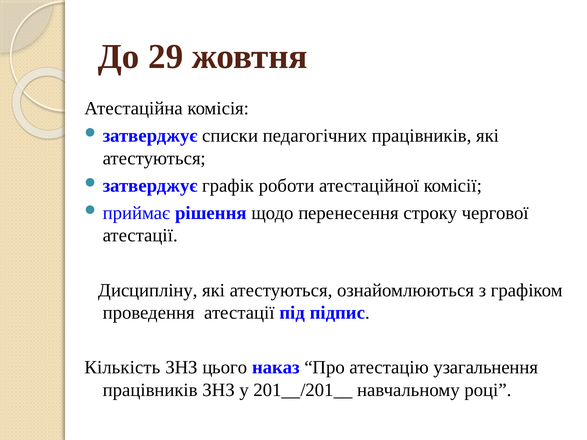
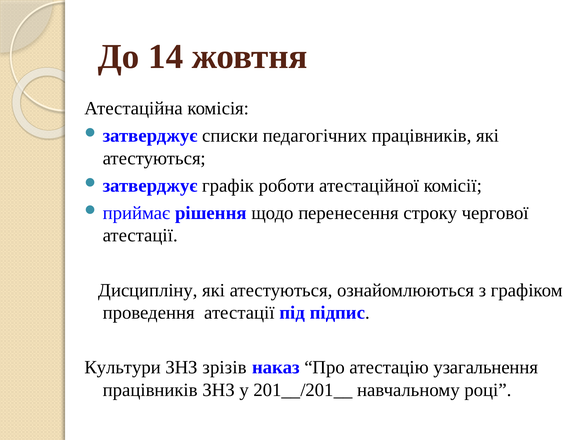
29: 29 -> 14 (166, 57)
Кількість: Кількість -> Культури (123, 368)
цього: цього -> зрізів (225, 368)
